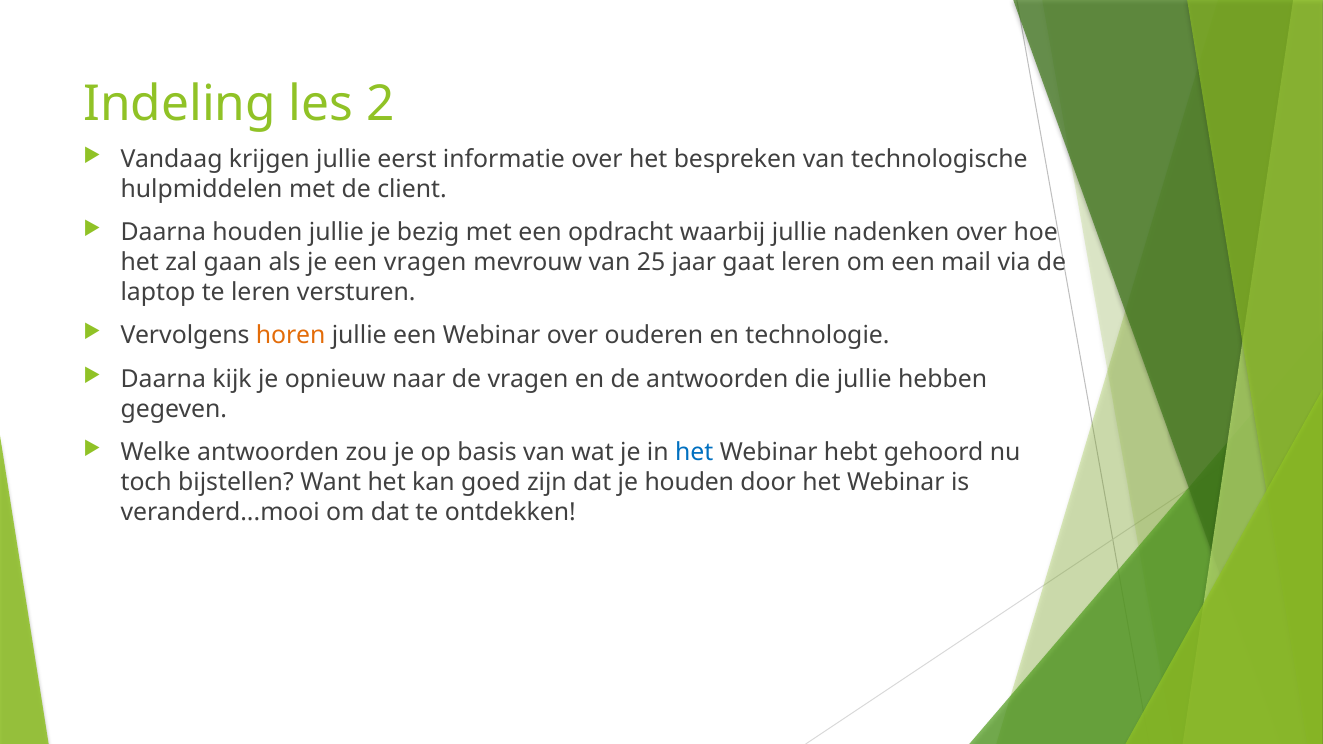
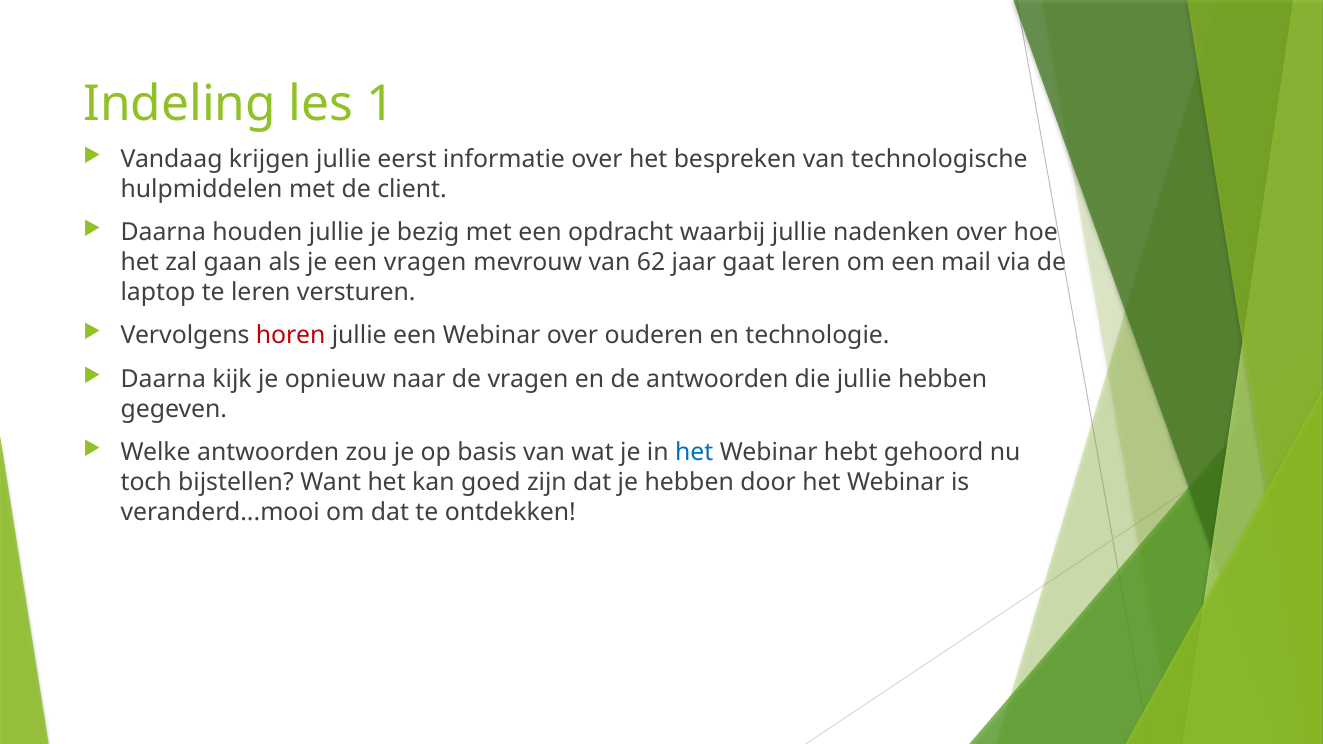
2: 2 -> 1 (380, 104)
25: 25 -> 62 (651, 262)
horen colour: orange -> red (291, 336)
je houden: houden -> hebben (689, 482)
